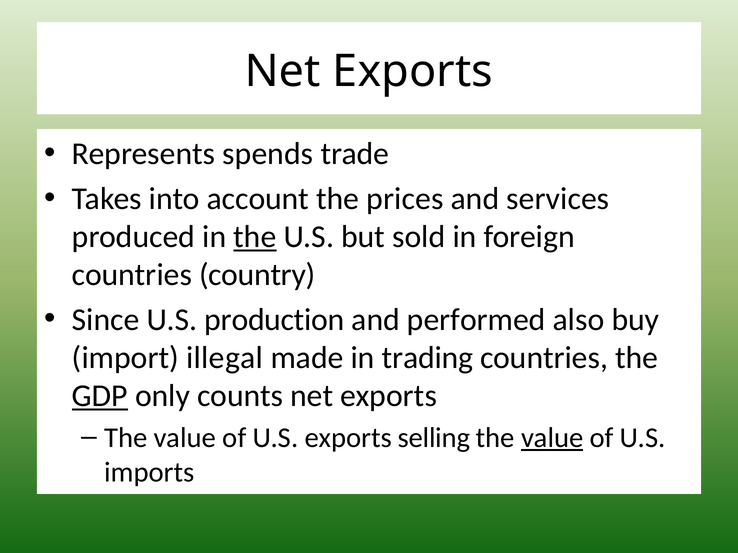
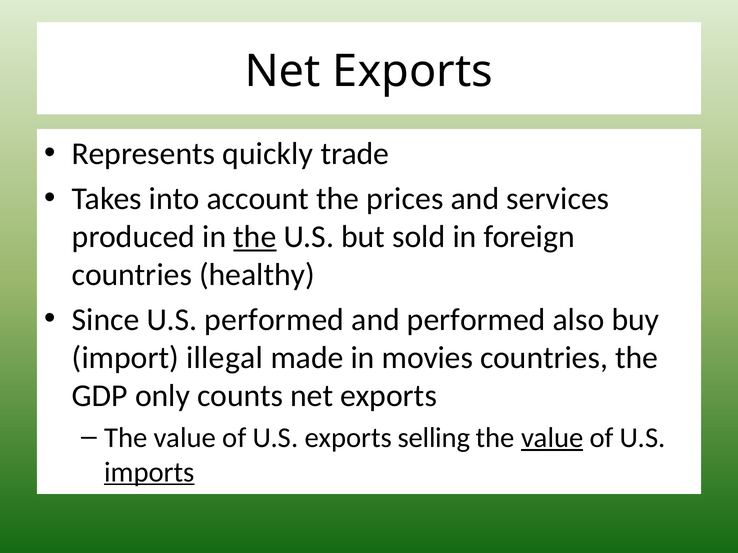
spends: spends -> quickly (268, 154)
country: country -> healthy (257, 275)
U.S production: production -> performed (274, 320)
trading: trading -> movies (427, 358)
GDP underline: present -> none (100, 396)
imports underline: none -> present (149, 472)
